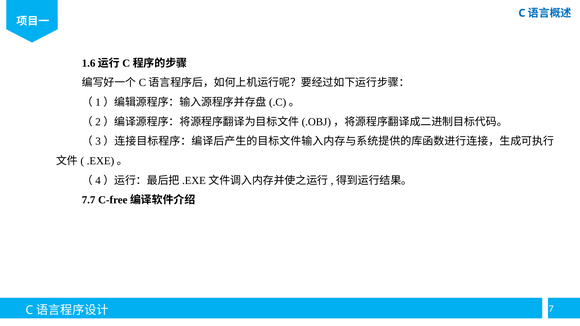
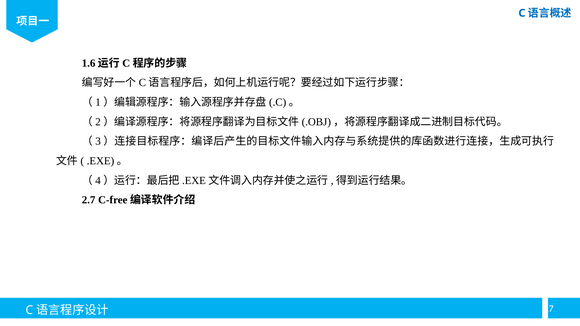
7.7: 7.7 -> 2.7 (89, 200)
